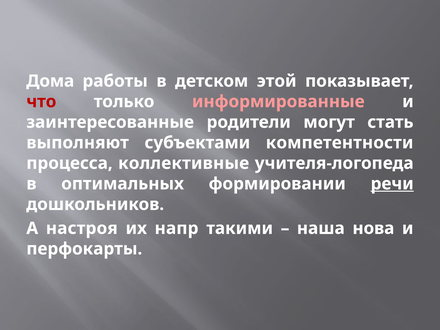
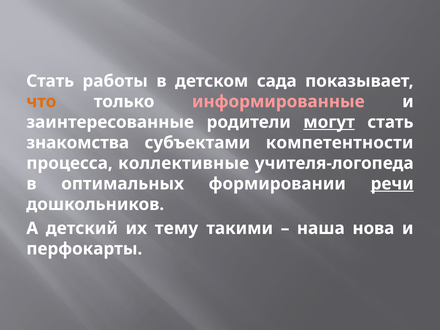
Дома: Дома -> Стать (50, 81)
этой: этой -> сада (277, 81)
что colour: red -> orange (41, 102)
могут underline: none -> present (329, 122)
выполняют: выполняют -> знакомства (78, 143)
настроя: настроя -> детский (82, 228)
напр: напр -> тему (177, 228)
